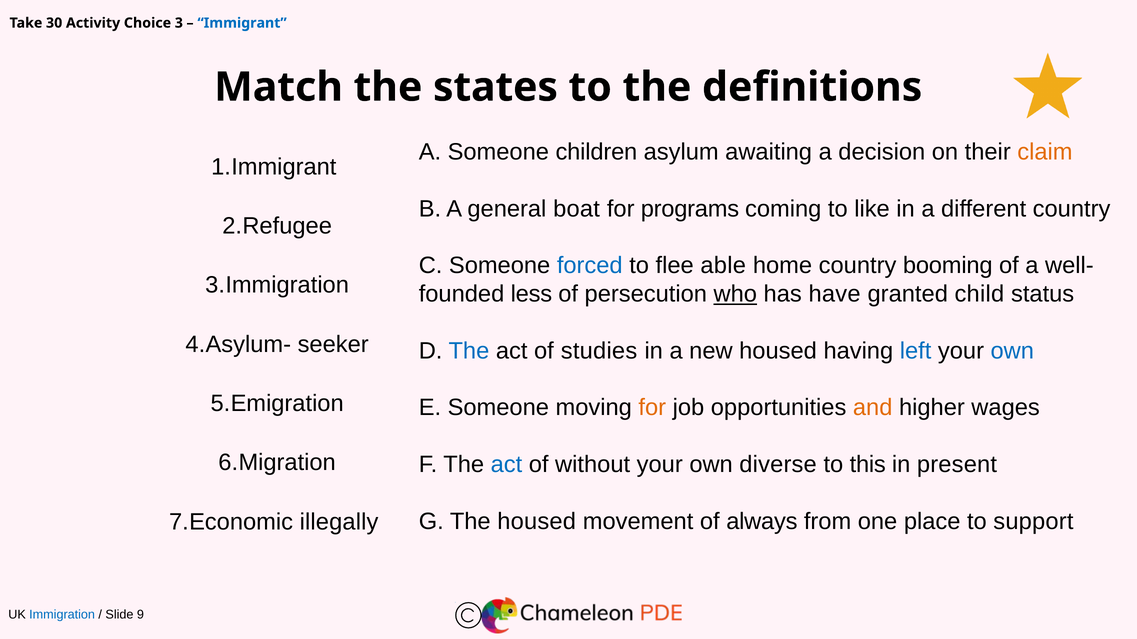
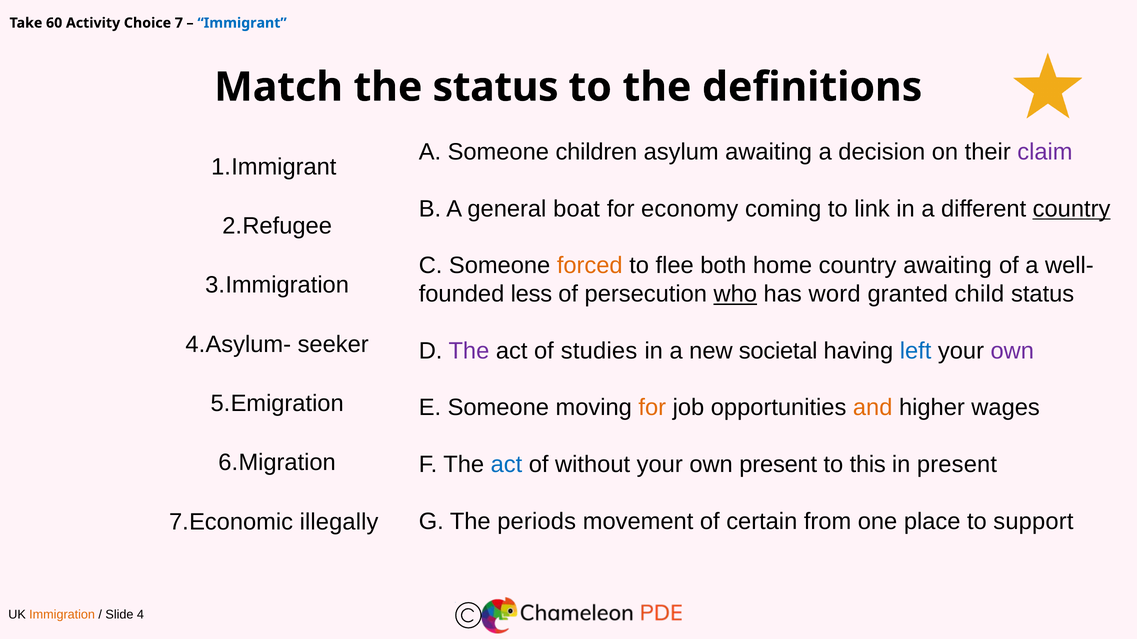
30: 30 -> 60 (54, 23)
3: 3 -> 7 (179, 23)
the states: states -> status (496, 87)
claim colour: orange -> purple (1045, 152)
programs: programs -> economy (690, 209)
like: like -> link (872, 209)
country underline: none -> present (1072, 209)
forced colour: blue -> orange (590, 266)
able: able -> both (723, 266)
country booming: booming -> awaiting (948, 266)
have: have -> word (835, 294)
The colour: blue -> purple (469, 351)
new housed: housed -> societal (778, 351)
own colour: blue -> purple (1012, 351)
own diverse: diverse -> present (778, 465)
The housed: housed -> periods (537, 522)
always: always -> certain (762, 522)
Immigration colour: blue -> orange (62, 615)
9: 9 -> 4 (140, 615)
